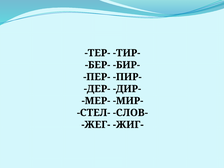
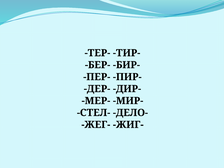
СЛОВ-: СЛОВ- -> ДЕЛО- (130, 113)
